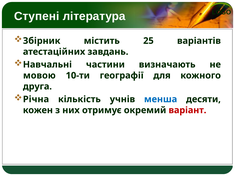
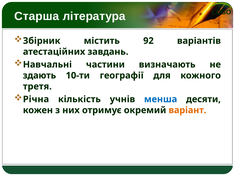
Ступені: Ступені -> Старша (37, 16)
25: 25 -> 92 (148, 41)
мовою: мовою -> здають (39, 76)
друга: друга -> третя (37, 87)
варіант colour: red -> orange (187, 110)
